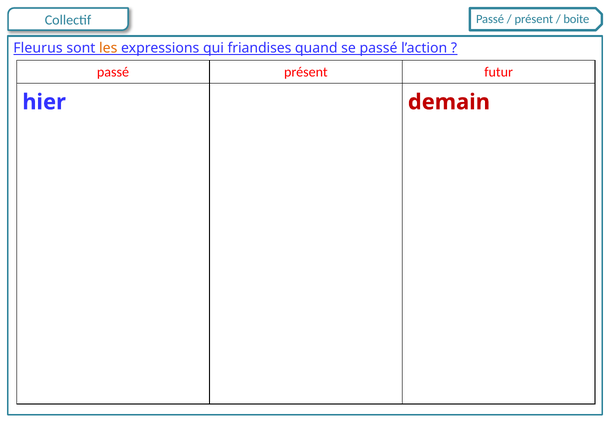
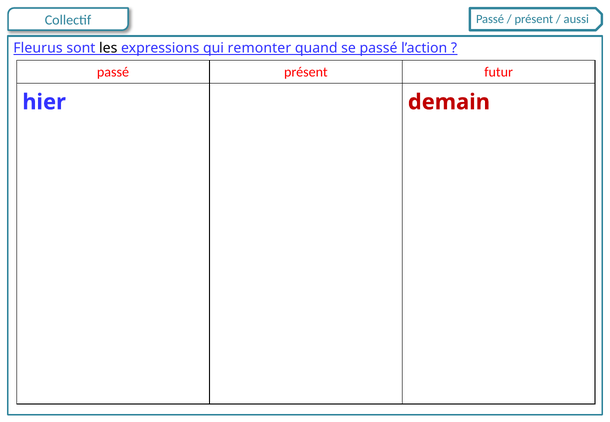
boite: boite -> aussi (576, 19)
les colour: orange -> black (108, 48)
friandises: friandises -> remonter (259, 48)
